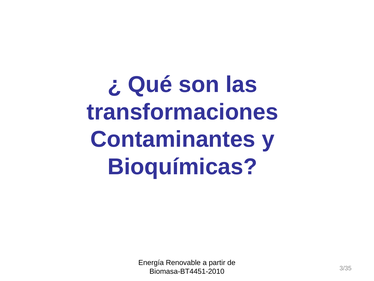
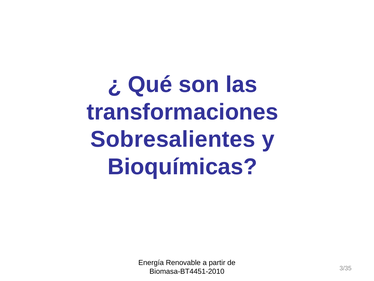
Contaminantes: Contaminantes -> Sobresalientes (173, 139)
